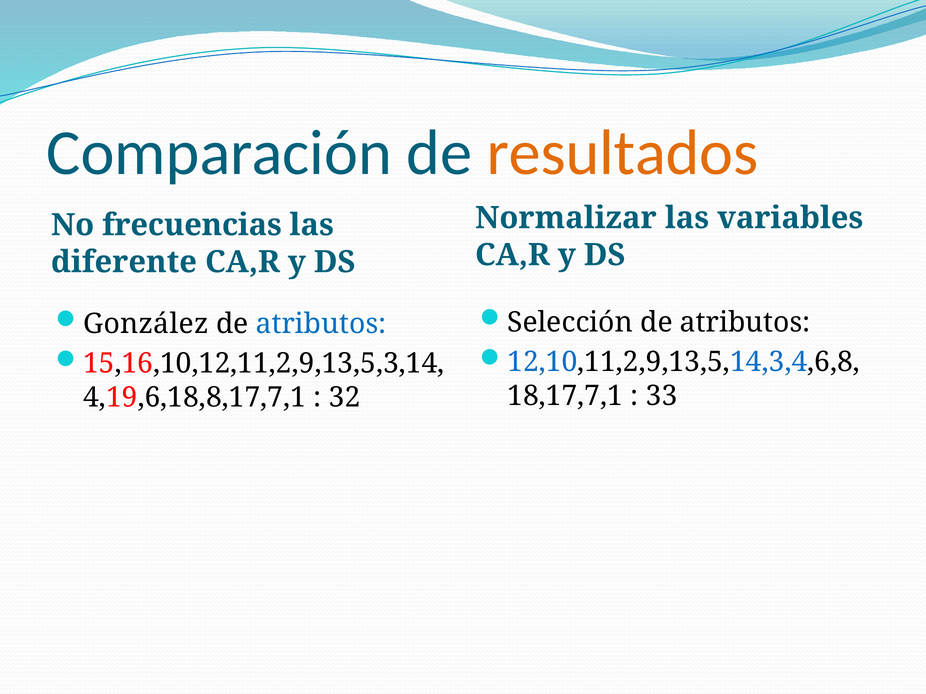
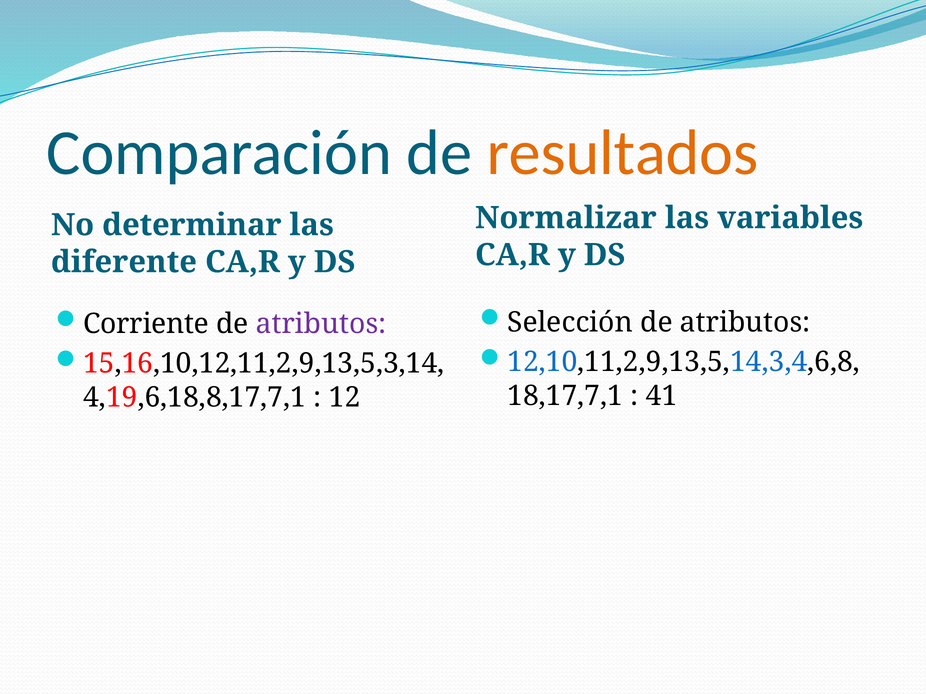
frecuencias: frecuencias -> determinar (192, 225)
González: González -> Corriente (146, 324)
atributos colour: blue -> purple (321, 324)
33: 33 -> 41 (662, 396)
32: 32 -> 12 (345, 398)
